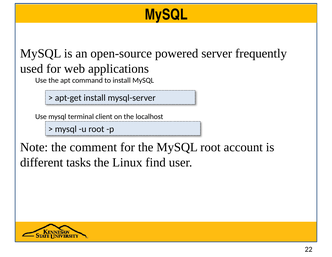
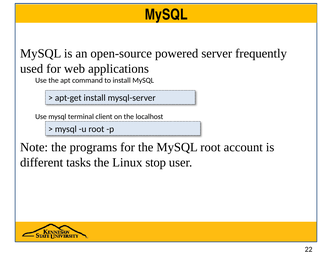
comment: comment -> programs (93, 147)
find: find -> stop (156, 162)
